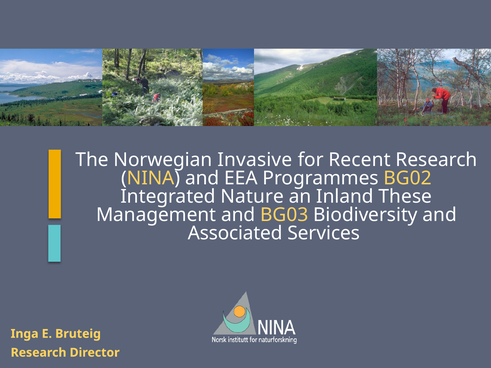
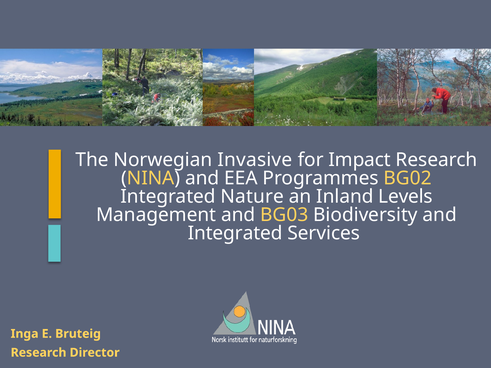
Recent: Recent -> Impact (360, 160)
These: These -> Levels (405, 197)
Associated: Associated -> Integrated (235, 233)
